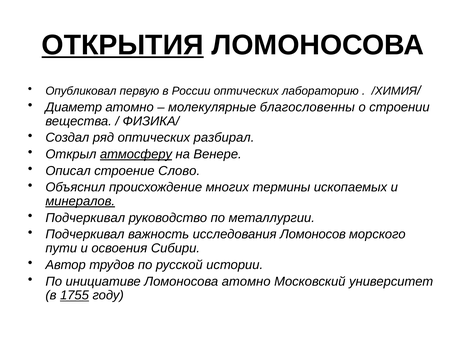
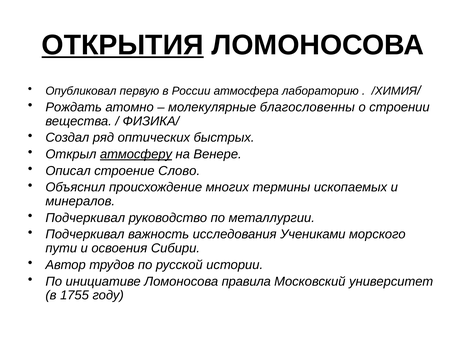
России оптических: оптических -> атмосфера (246, 91)
Диаметр: Диаметр -> Рождать (74, 107)
разбирал: разбирал -> быстрых (224, 138)
минералов underline: present -> none (80, 202)
Ломоносов: Ломоносов -> Учениками (313, 235)
Ломоносова атомно: атомно -> правила (246, 282)
1755 underline: present -> none (74, 296)
